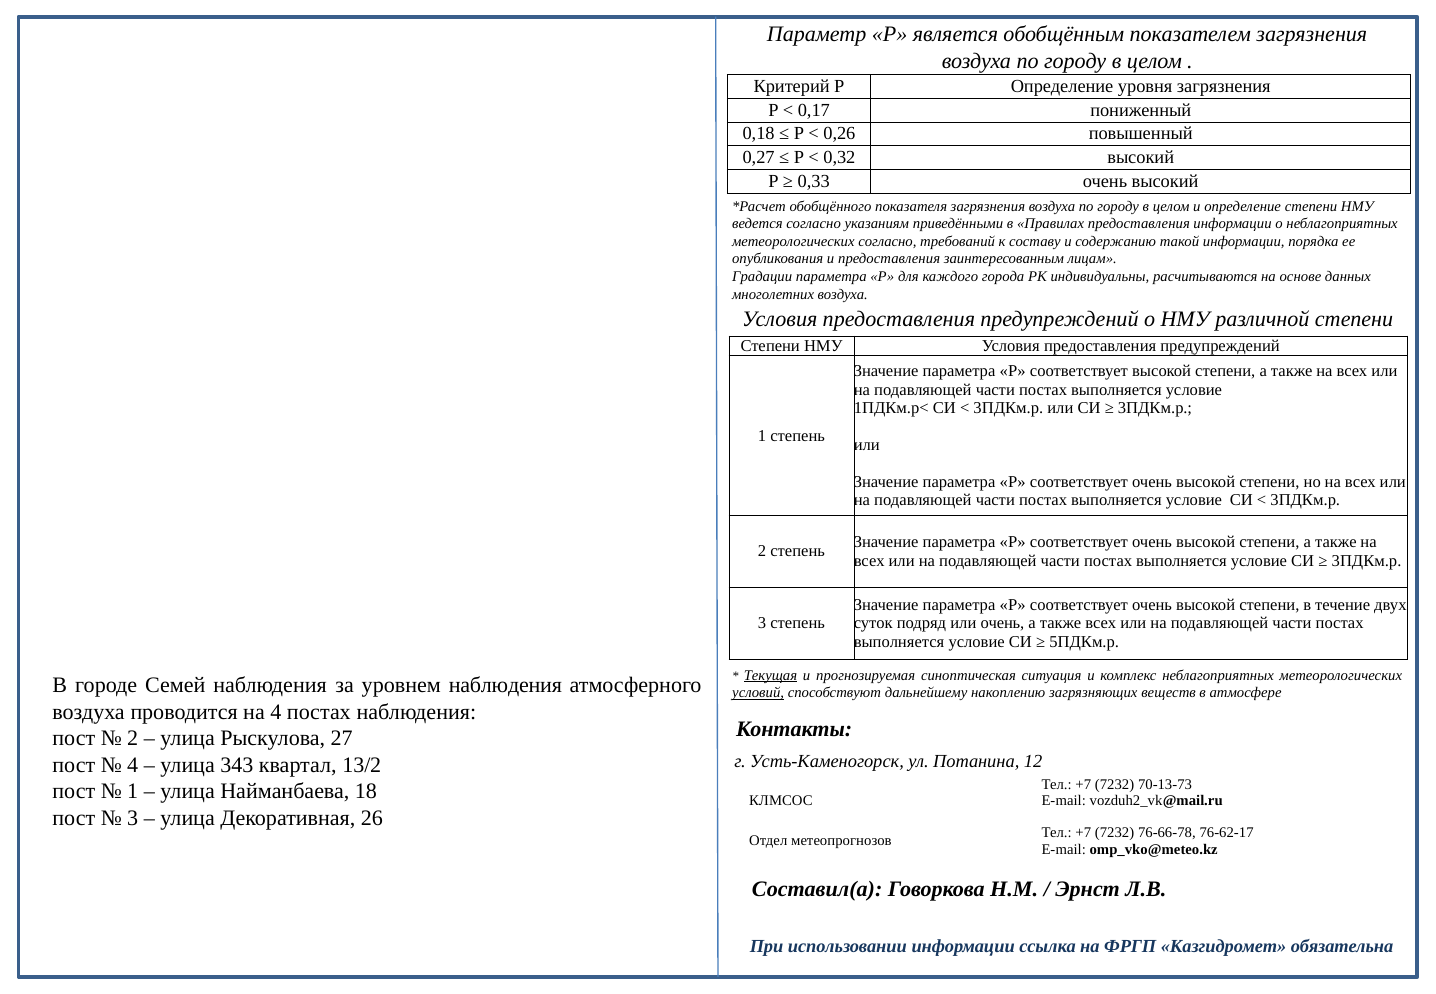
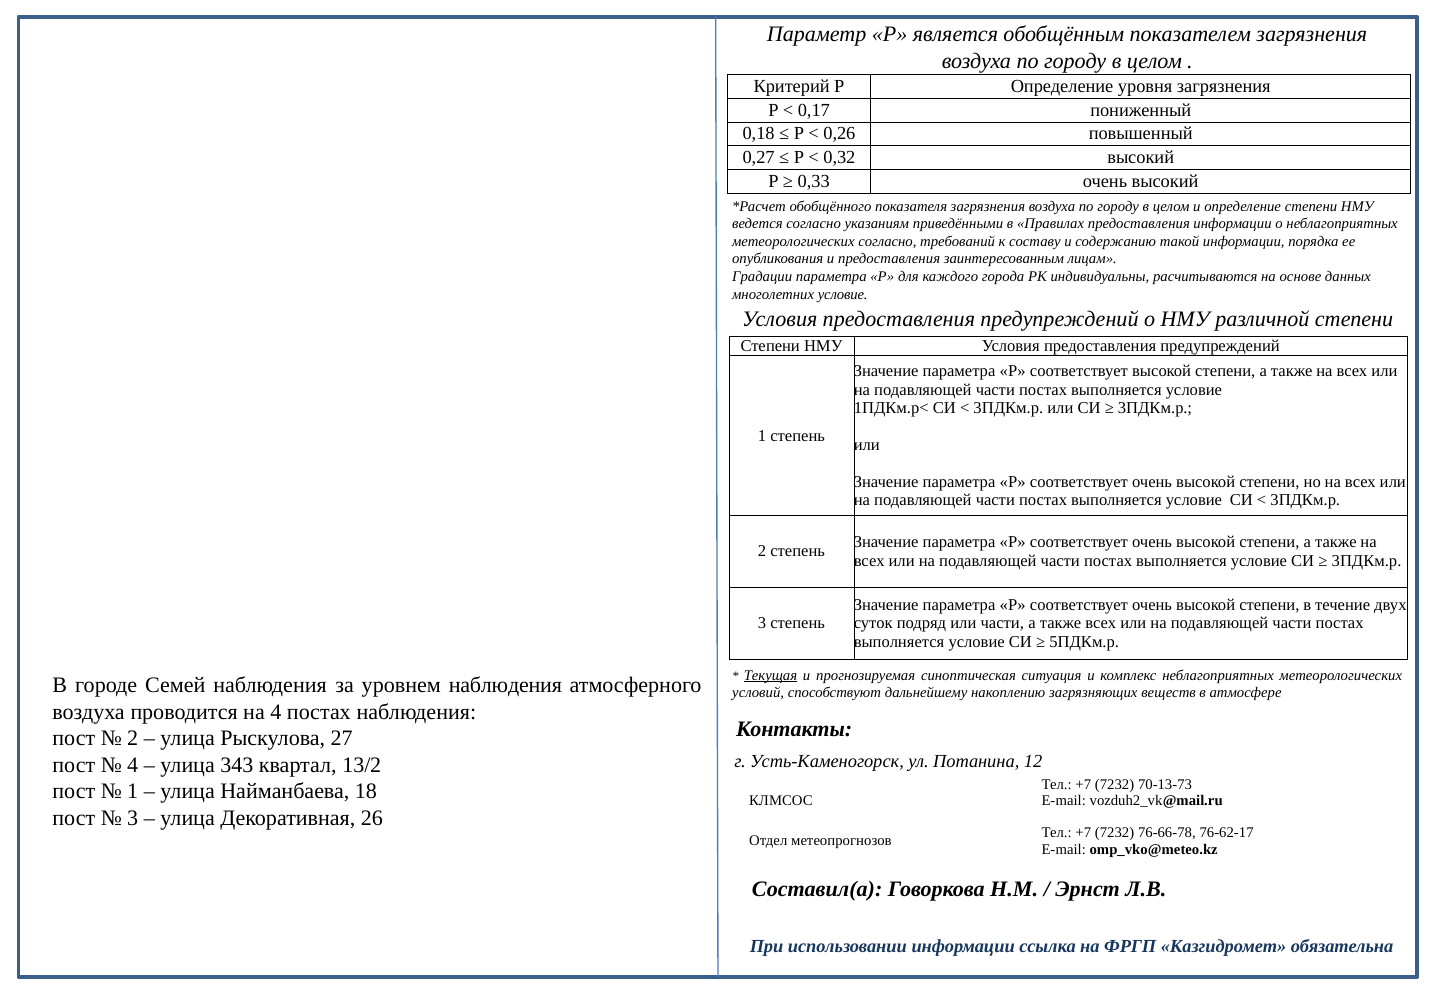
многолетних воздуха: воздуха -> условие (843, 294)
или очень: очень -> части (1002, 623)
условий underline: present -> none (758, 693)
